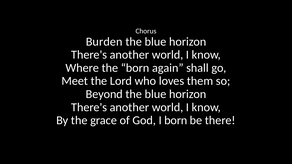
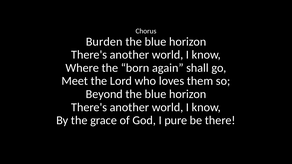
I born: born -> pure (176, 120)
